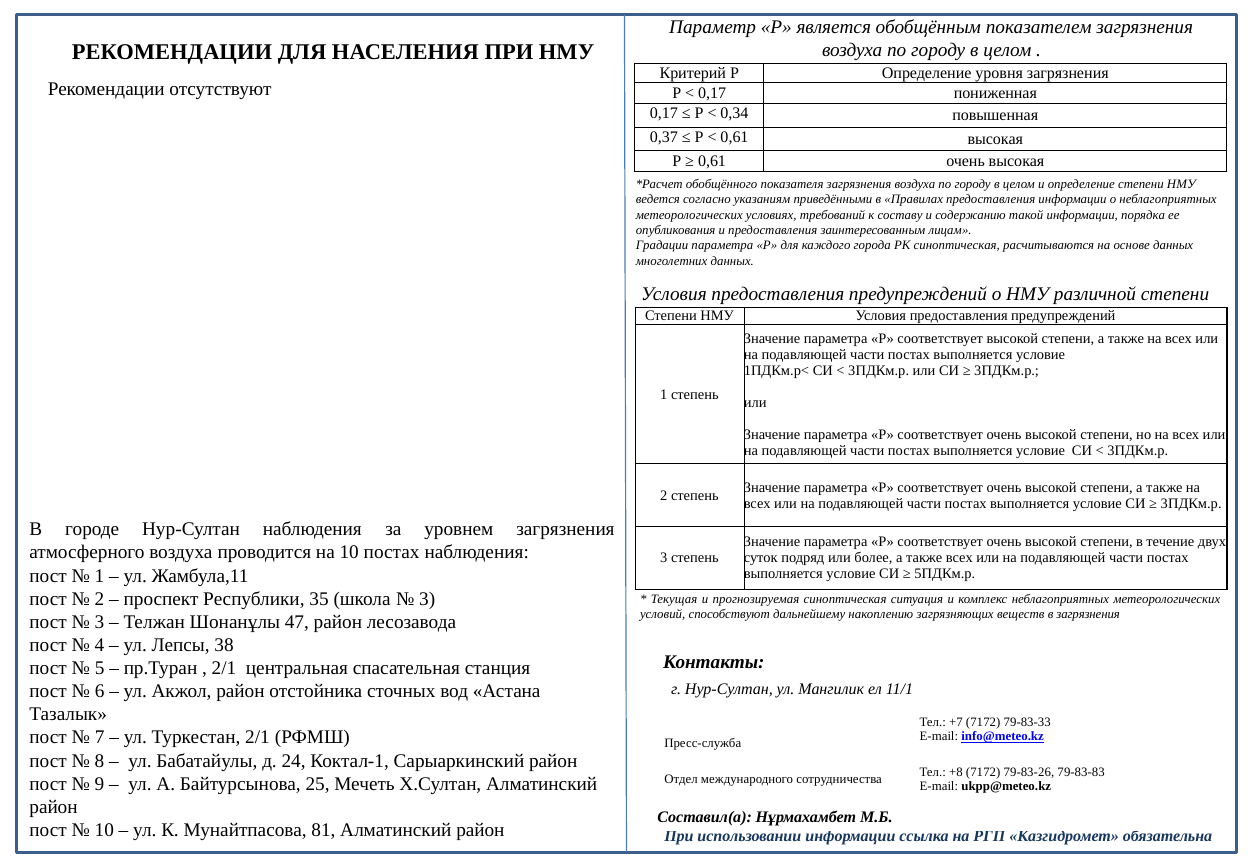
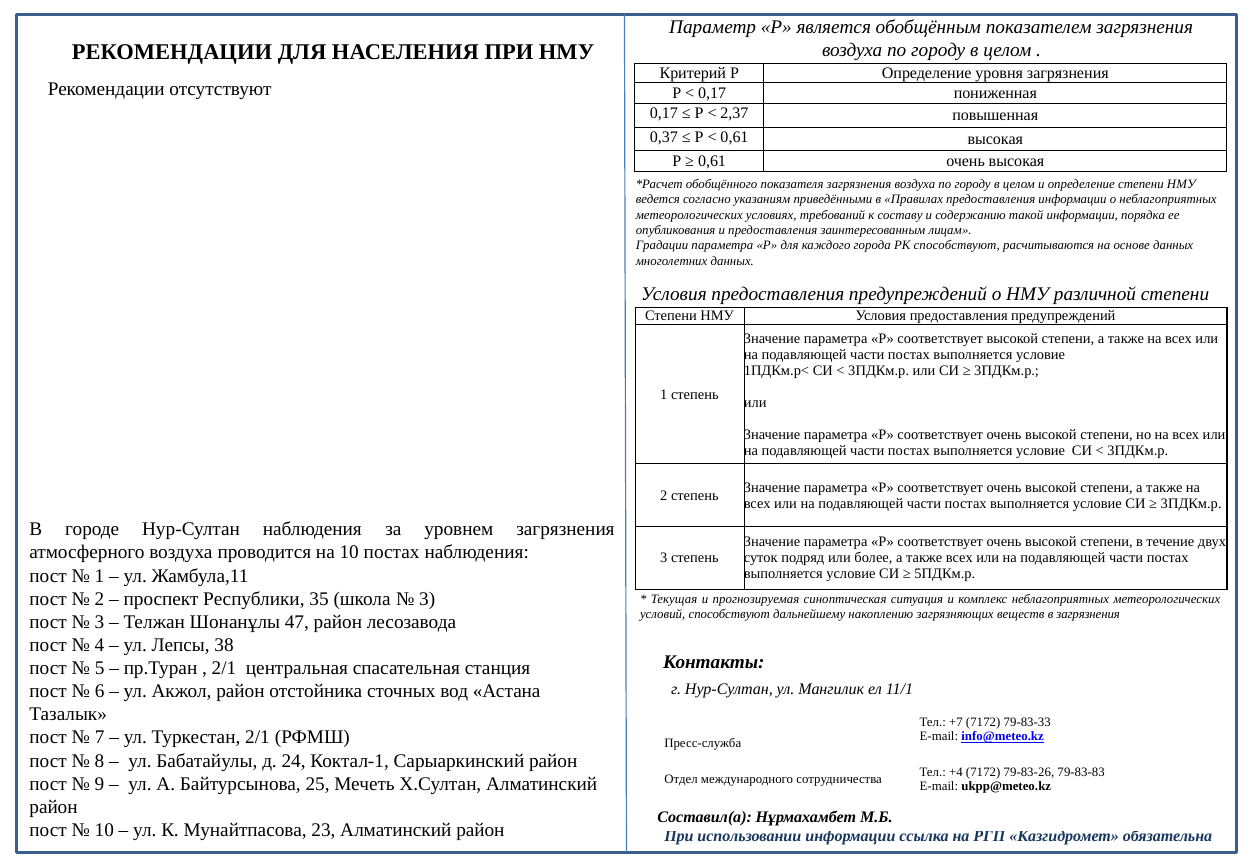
0,34: 0,34 -> 2,37 (734, 114)
РК синоптическая: синоптическая -> способствуют (957, 246)
+8: +8 -> +4 (956, 773)
81: 81 -> 23 (323, 830)
